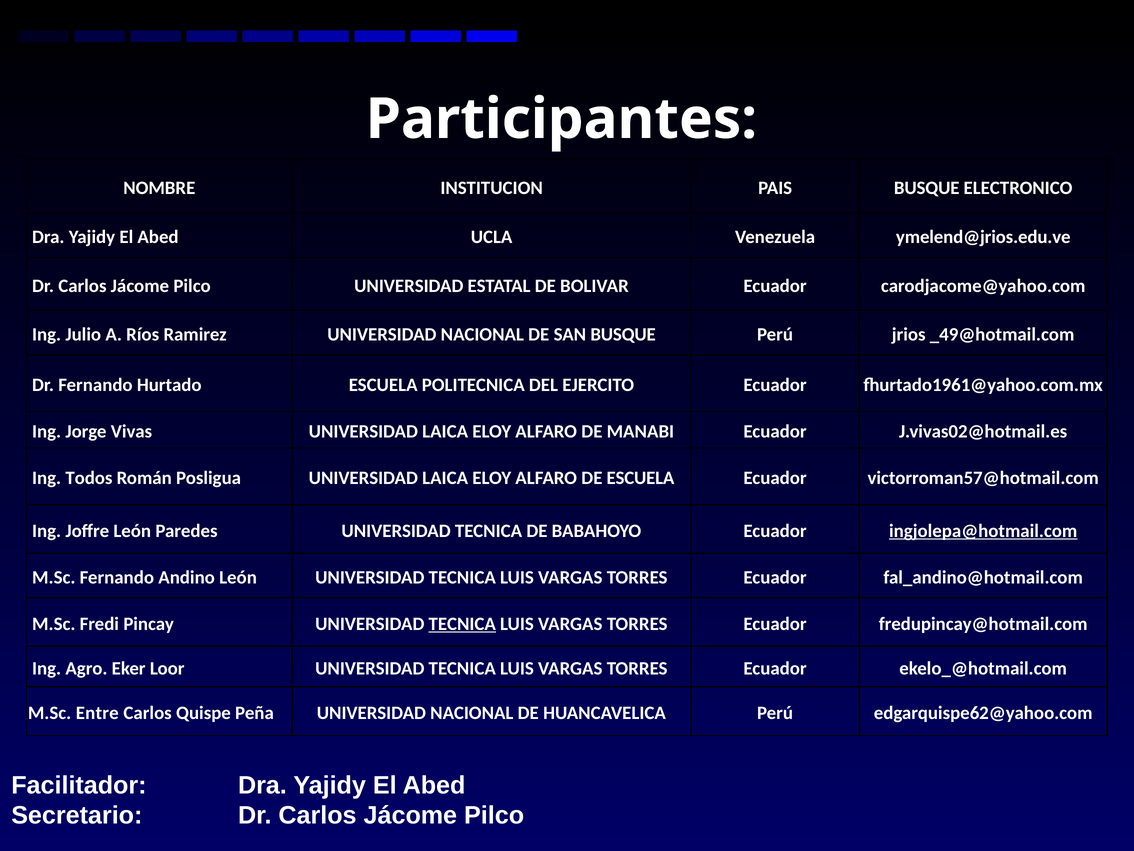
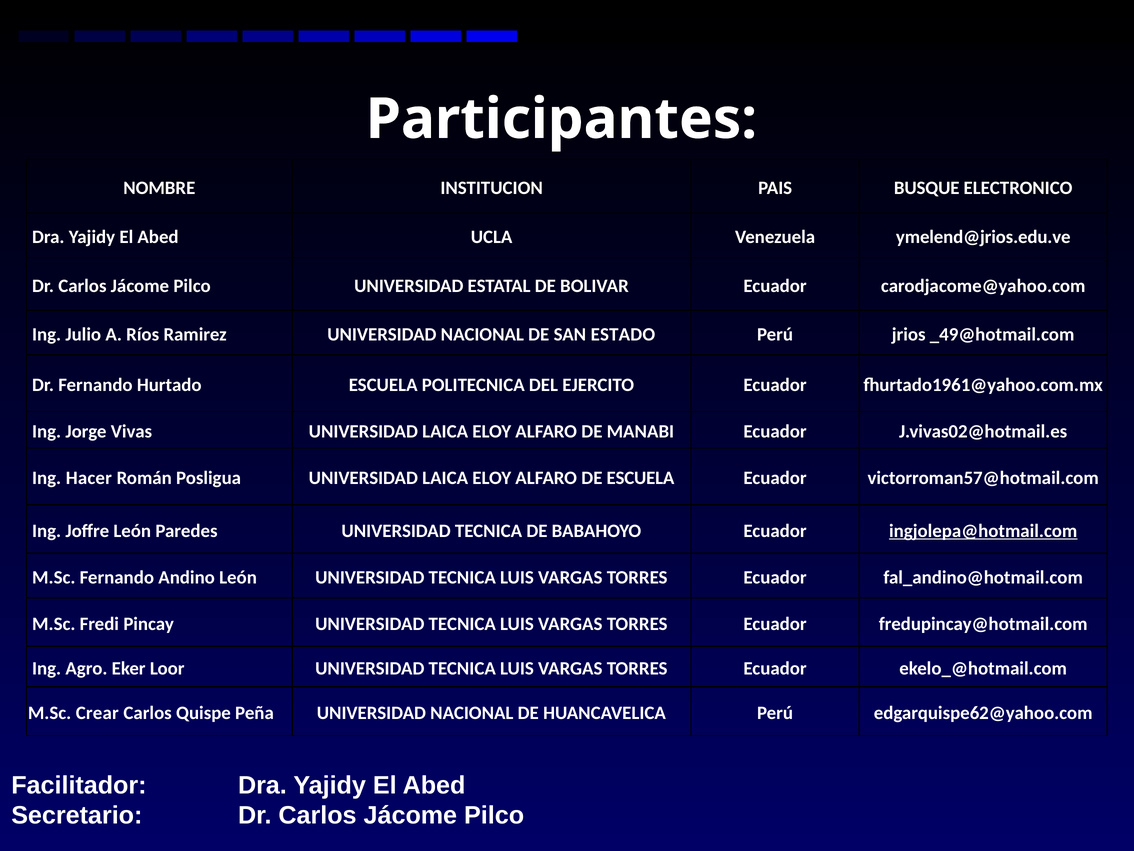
SAN BUSQUE: BUSQUE -> ESTADO (623, 334)
Todos: Todos -> Hacer (89, 478)
TECNICA underline: present -> none (462, 624)
Entre: Entre -> Crear (97, 713)
